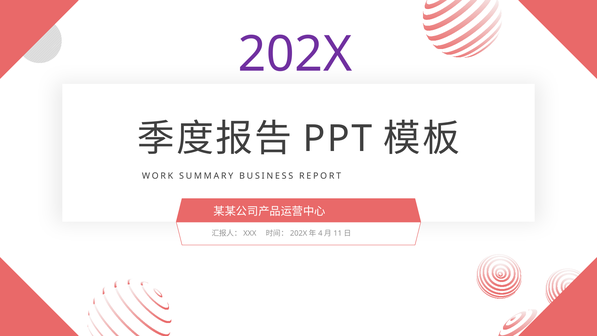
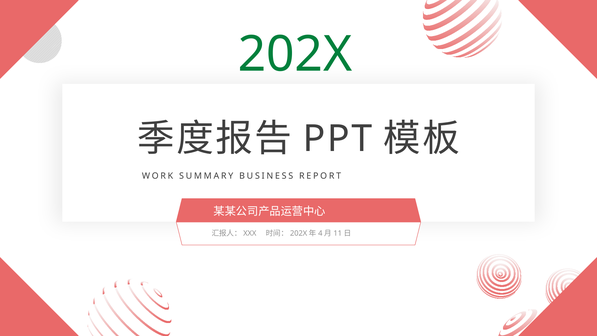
202X colour: purple -> green (295, 54)
